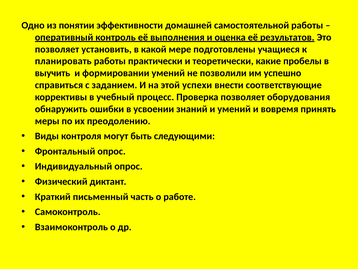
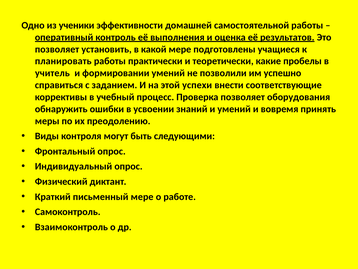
понятии: понятии -> ученики (77, 25)
выучить: выучить -> учитель (52, 73)
письменный часть: часть -> мере (142, 196)
